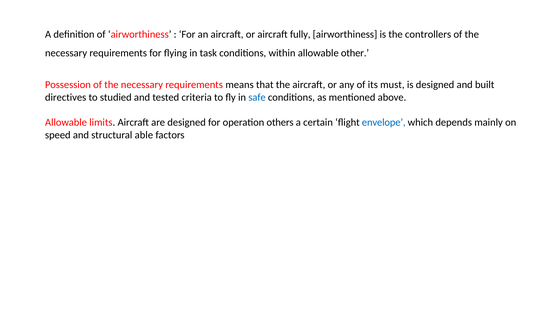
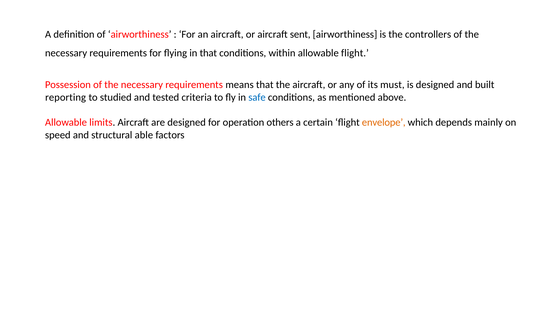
fully: fully -> sent (300, 34)
in task: task -> that (208, 53)
allowable other: other -> flight (355, 53)
directives: directives -> reporting (66, 97)
envelope colour: blue -> orange (384, 122)
